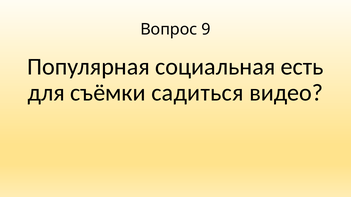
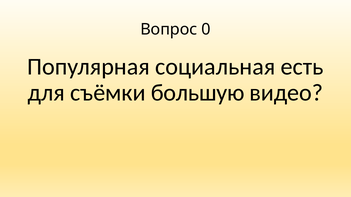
9: 9 -> 0 (206, 29)
садиться: садиться -> большую (198, 93)
